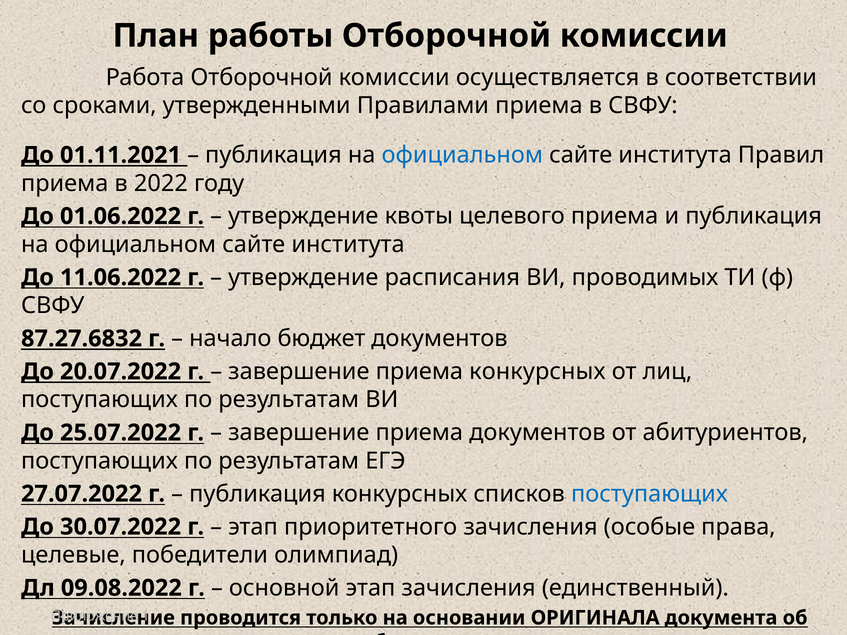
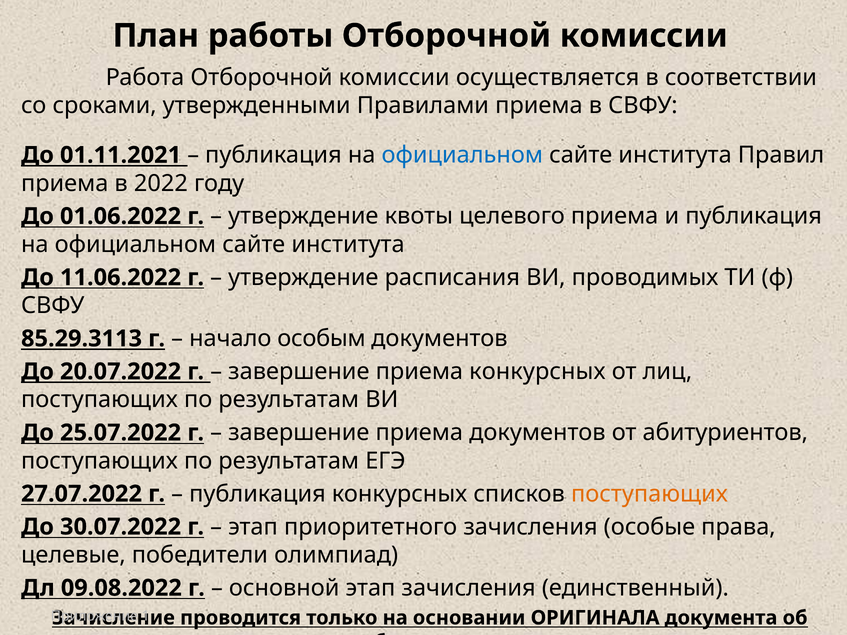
87.27.6832: 87.27.6832 -> 85.29.3113 (82, 339)
бюджет: бюджет -> особым (321, 339)
поступающих colour: blue -> orange (649, 494)
